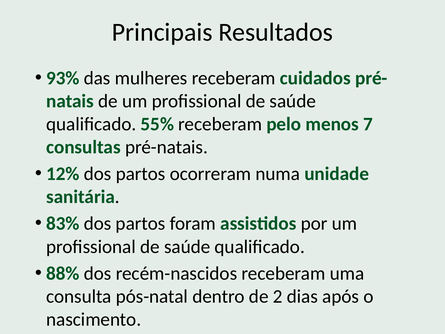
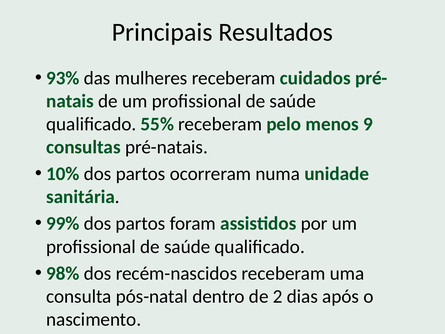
7: 7 -> 9 (368, 124)
12%: 12% -> 10% (63, 174)
83%: 83% -> 99% (63, 223)
88%: 88% -> 98% (63, 273)
